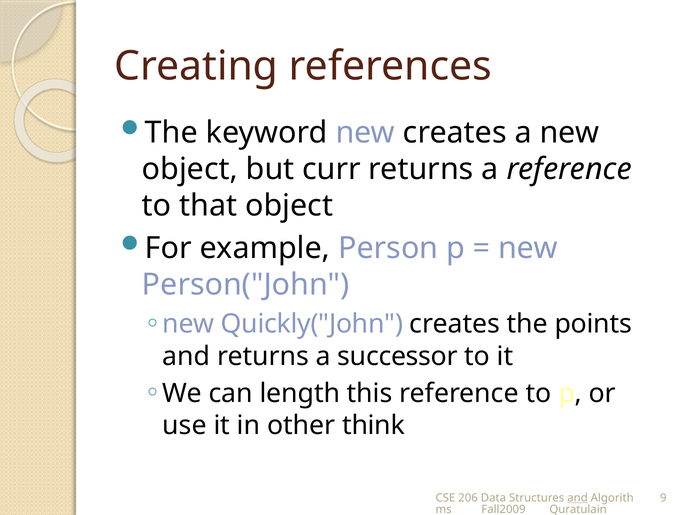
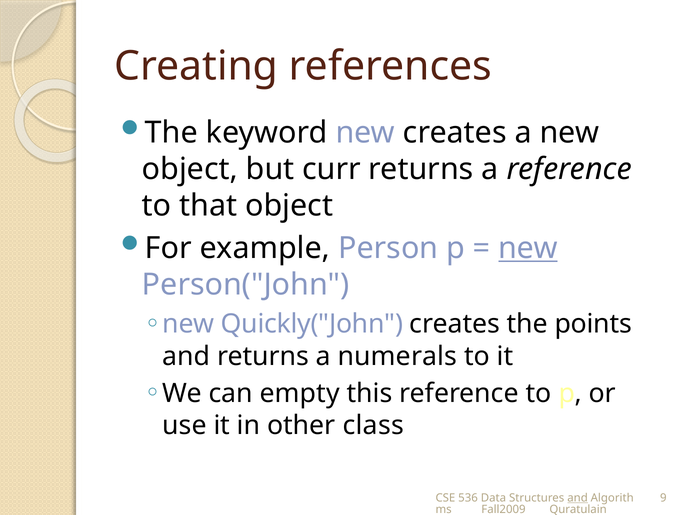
new underline: none -> present (528, 248)
successor: successor -> numerals (397, 356)
length: length -> empty (300, 393)
think: think -> class (373, 425)
206: 206 -> 536 (468, 497)
